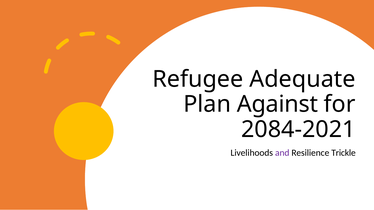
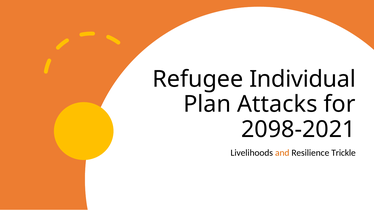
Adequate: Adequate -> Individual (303, 79)
Against: Against -> Attacks (277, 104)
2084-2021: 2084-2021 -> 2098-2021 (298, 130)
and colour: purple -> orange (282, 153)
